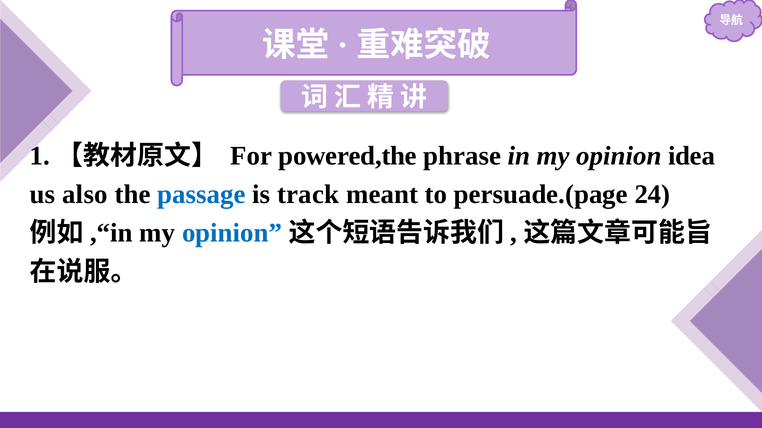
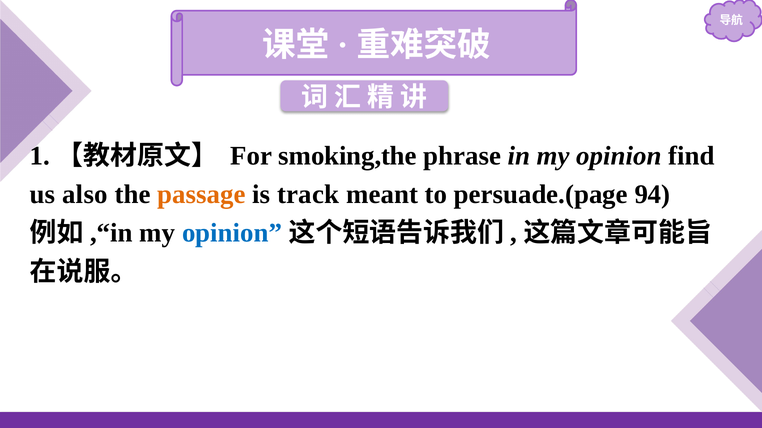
powered,the: powered,the -> smoking,the (348, 156)
idea: idea -> find (691, 156)
passage colour: blue -> orange (202, 195)
24: 24 -> 94 (652, 195)
